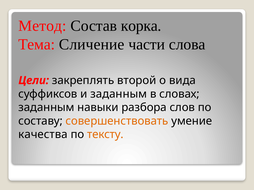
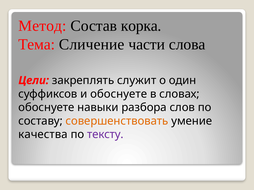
второй: второй -> служит (137, 81)
вида: вида -> один (183, 81)
и заданным: заданным -> обоснуете (119, 94)
заданным: заданным -> обоснуете (46, 108)
тексту colour: orange -> purple (105, 135)
